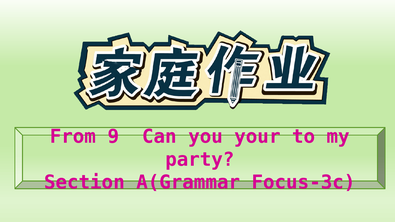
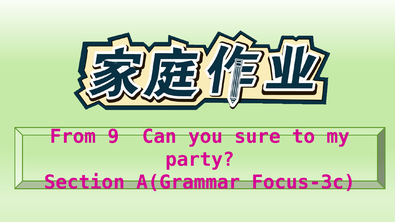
your: your -> sure (257, 137)
